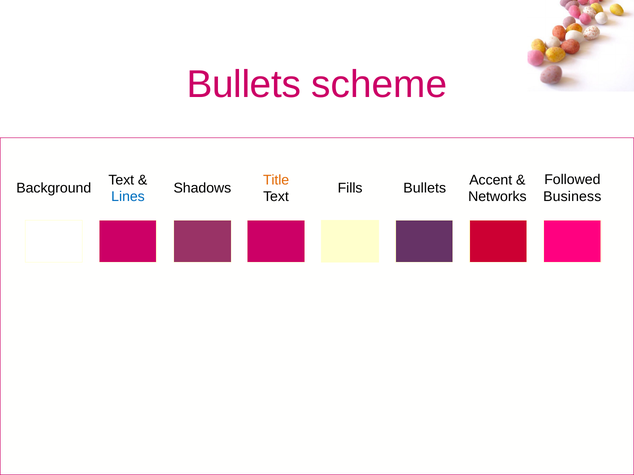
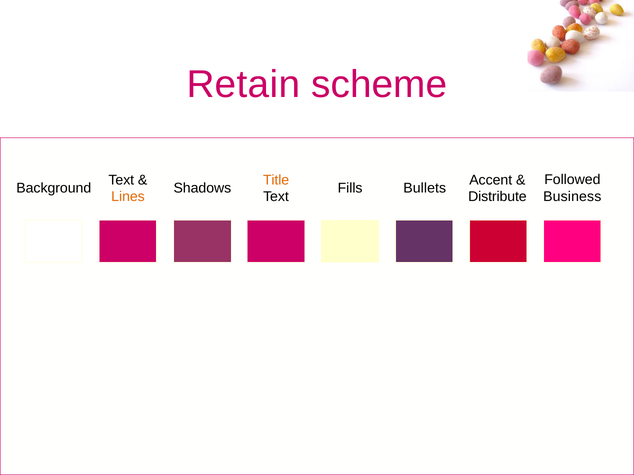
Bullets: Bullets -> Retain (243, 85)
Lines colour: blue -> orange (128, 197)
Networks: Networks -> Distribute (497, 197)
